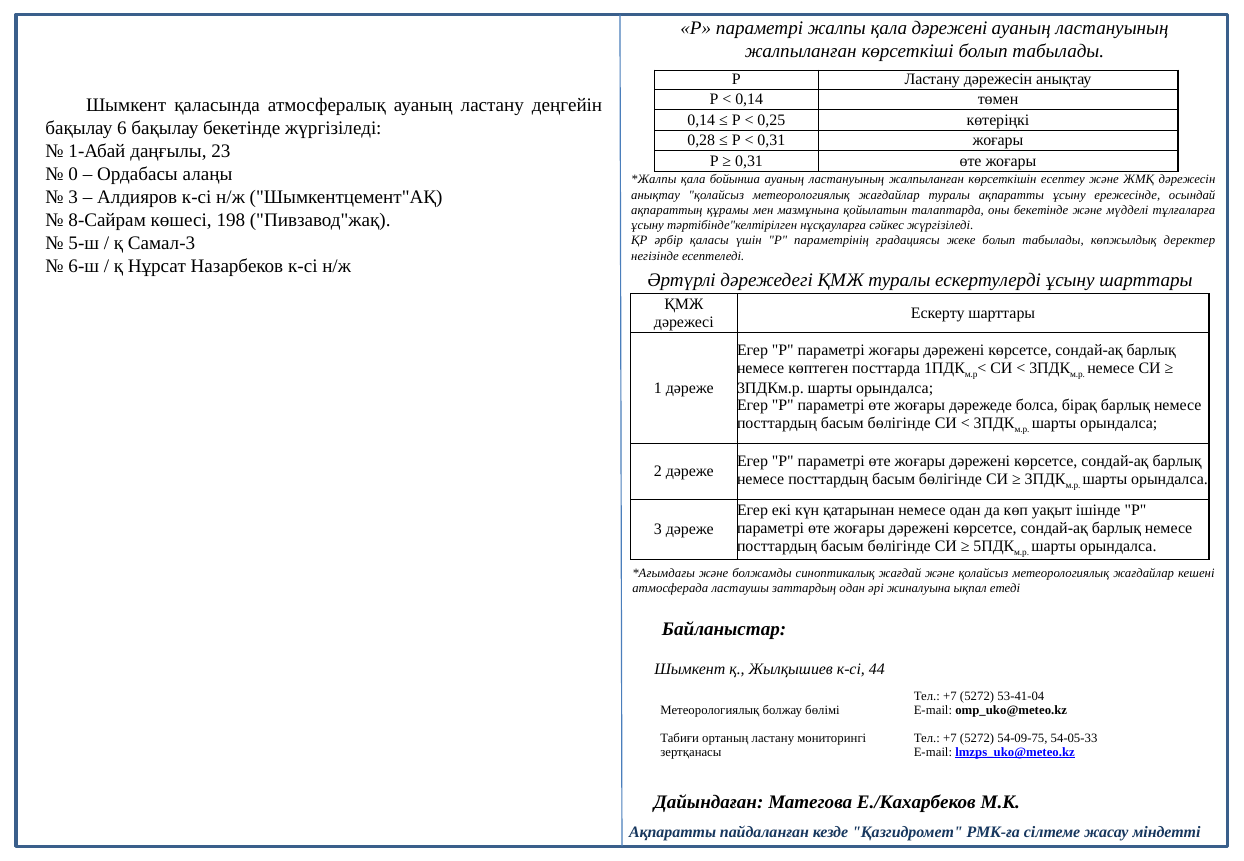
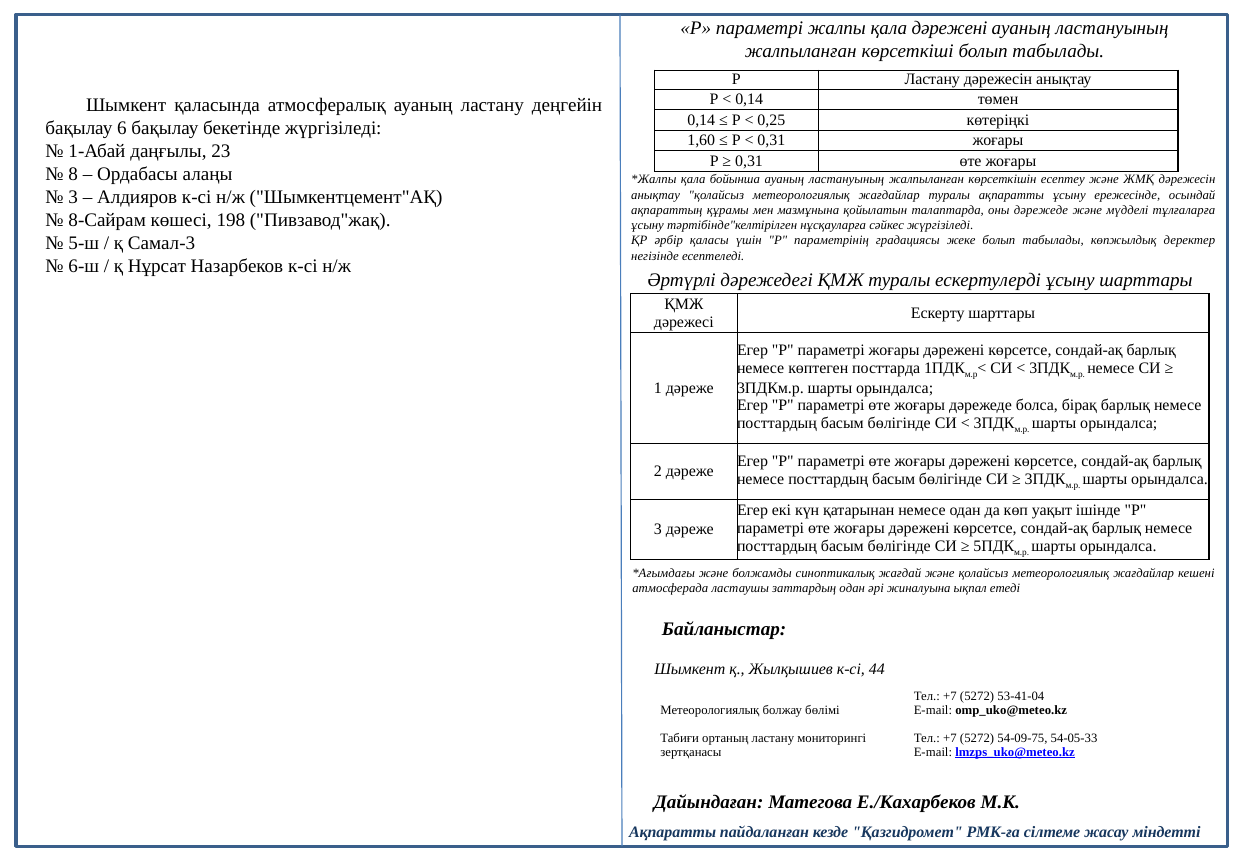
0,28: 0,28 -> 1,60 (701, 140)
0: 0 -> 8 (73, 174)
оны бекетінде: бекетінде -> дәрежеде (1041, 210)
